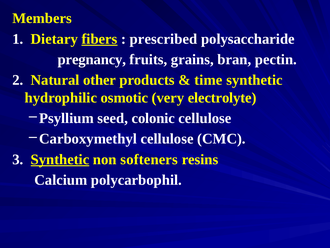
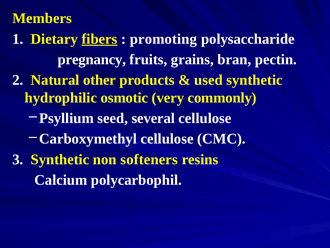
prescribed: prescribed -> promoting (163, 39)
time: time -> used (208, 80)
electrolyte: electrolyte -> commonly (222, 98)
colonic: colonic -> several (153, 118)
Synthetic underline: present -> none (60, 159)
